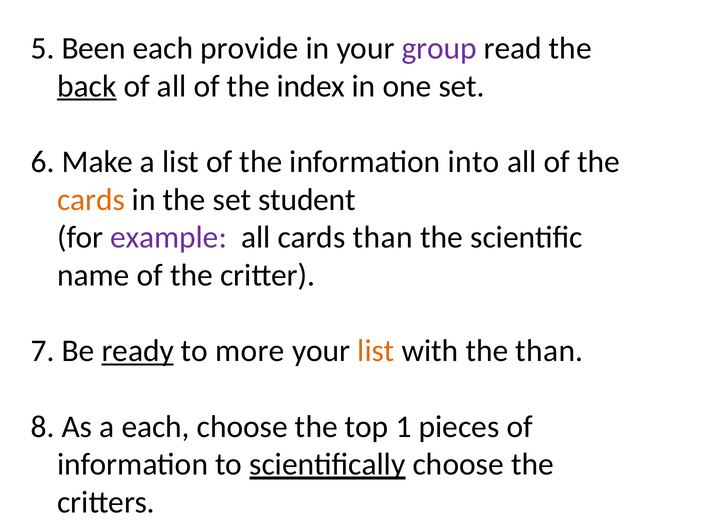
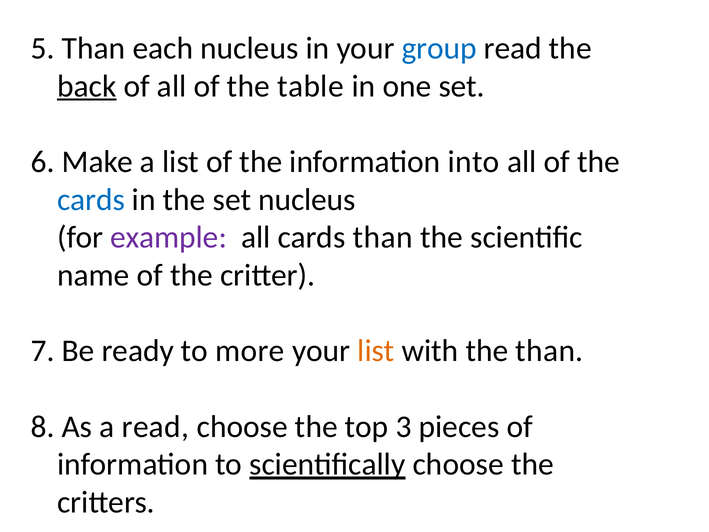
5 Been: Been -> Than (93, 48)
each provide: provide -> nucleus (249, 48)
group colour: purple -> blue (439, 48)
index: index -> table (311, 86)
cards colour: orange -> blue (91, 200)
set student: student -> nucleus (307, 200)
ready underline: present -> none (138, 351)
a each: each -> read (155, 426)
1: 1 -> 3 (404, 426)
